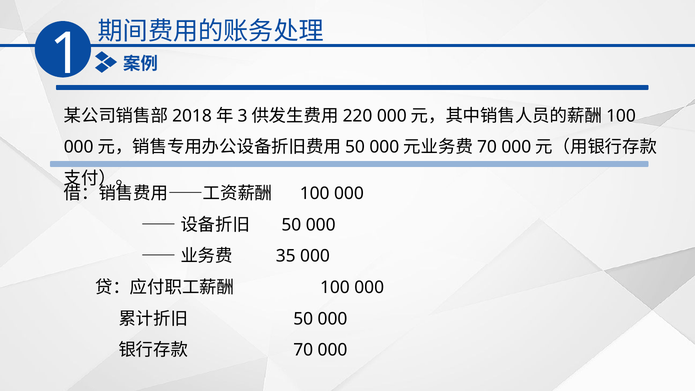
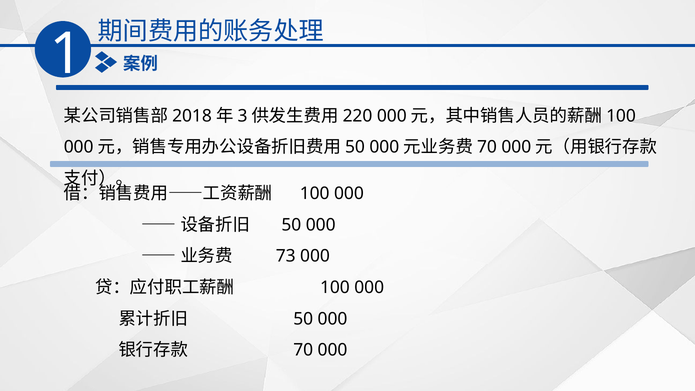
35: 35 -> 73 (286, 256)
